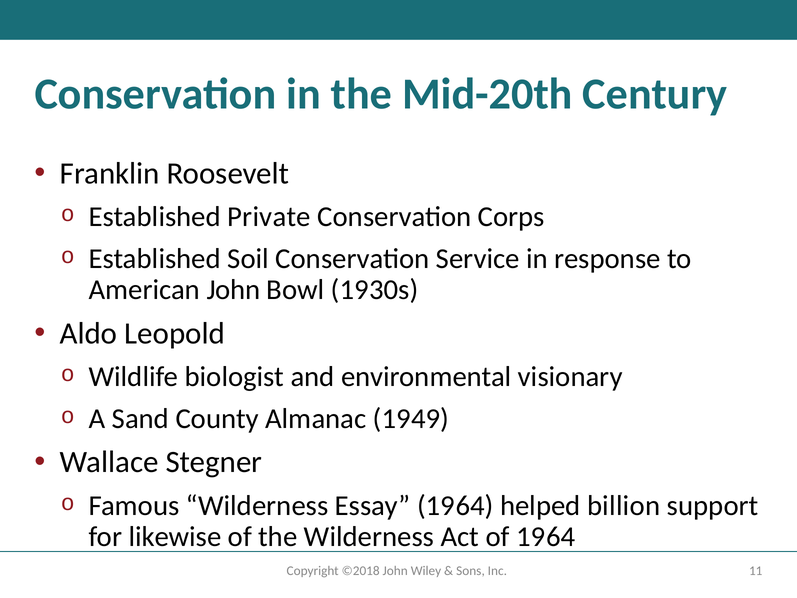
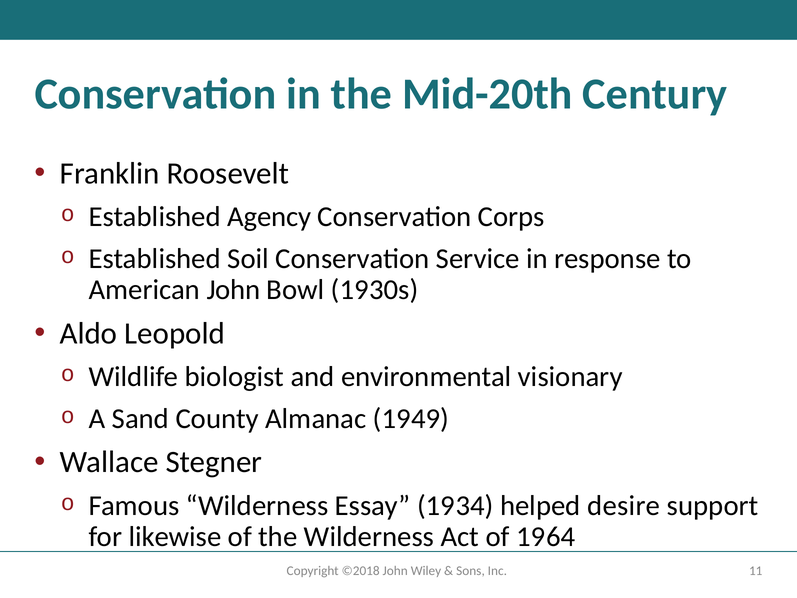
Private: Private -> Agency (269, 217)
Essay 19 64: 64 -> 34 (475, 505)
billion: billion -> desire (624, 505)
